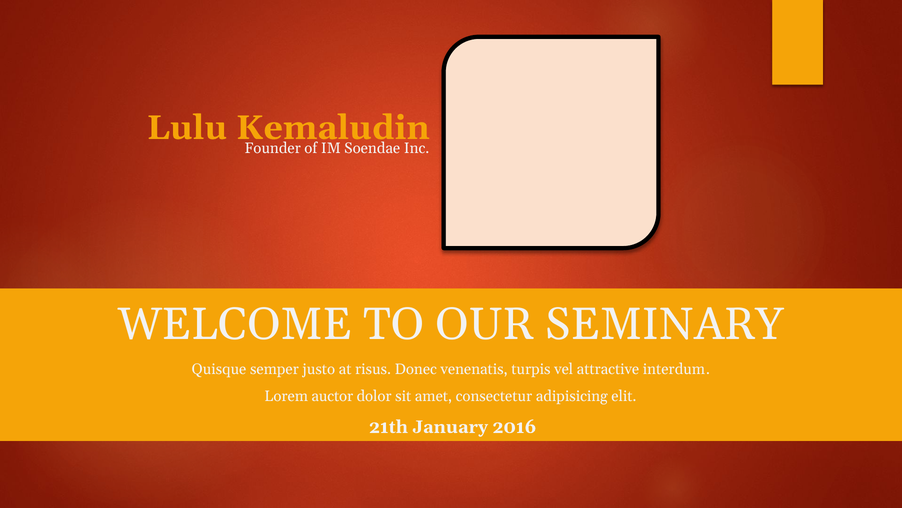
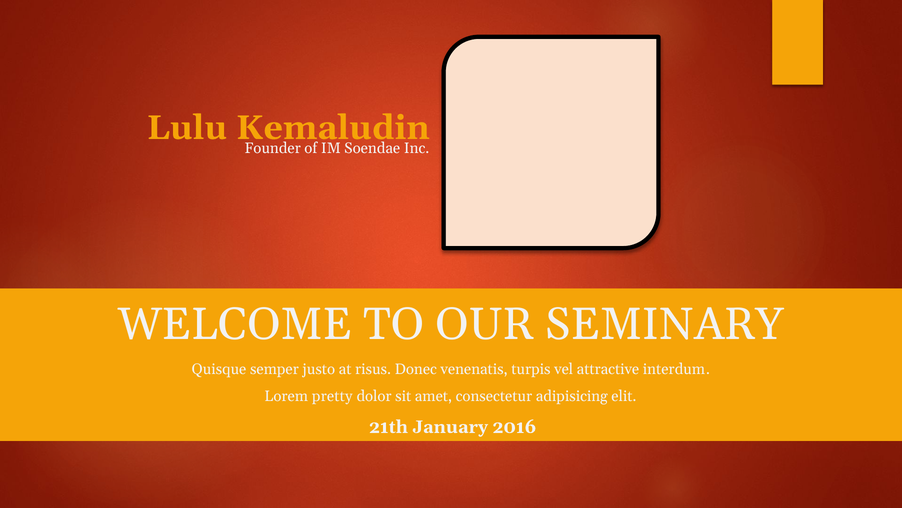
auctor: auctor -> pretty (332, 396)
